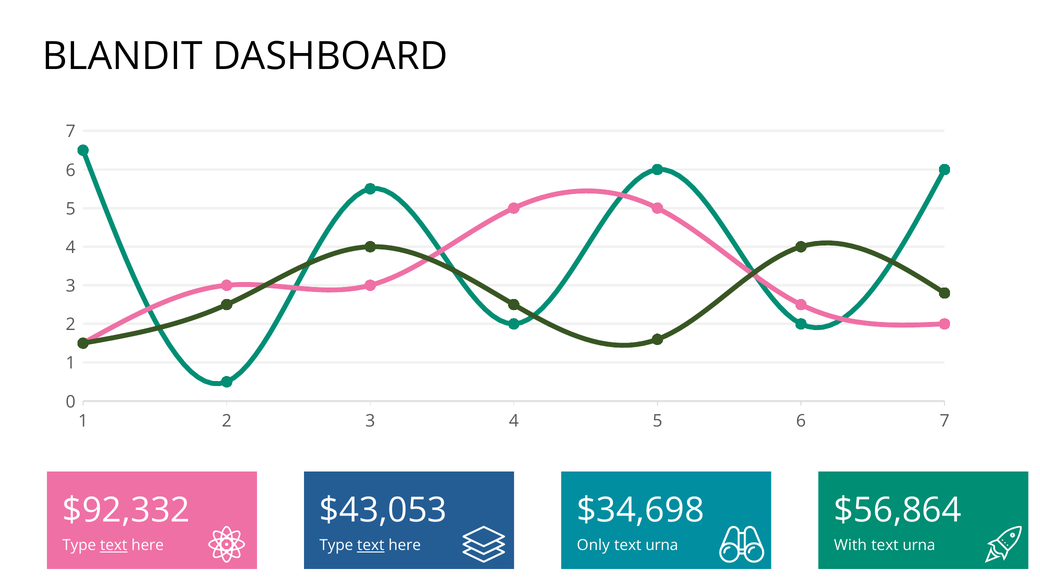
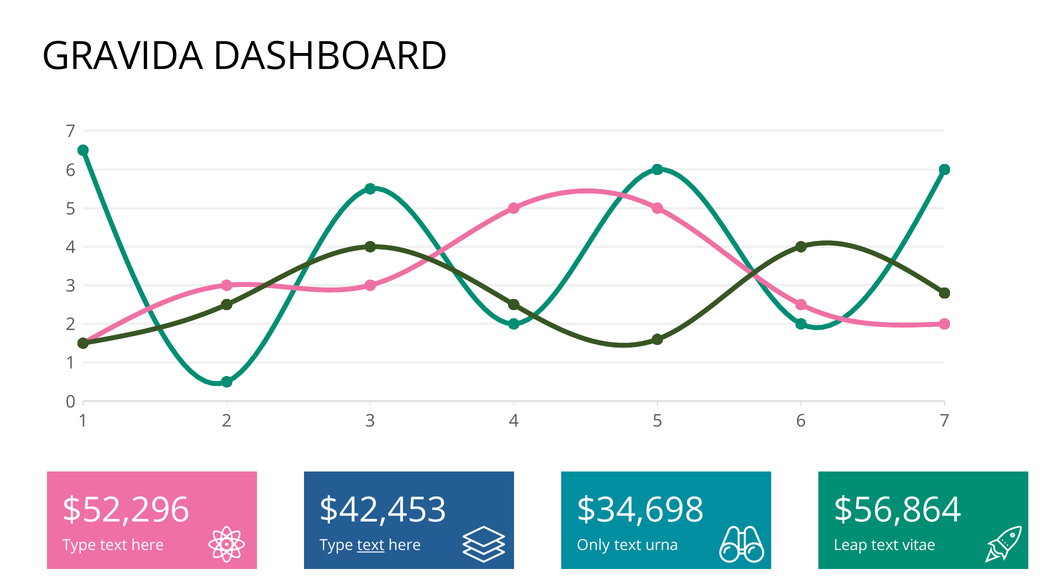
BLANDIT: BLANDIT -> GRAVIDA (123, 56)
$92,332: $92,332 -> $52,296 (126, 510)
$43,053: $43,053 -> $42,453 (383, 510)
text underline: present -> none (114, 545)
With: With -> Leap (851, 545)
urna: urna -> vitae (919, 545)
